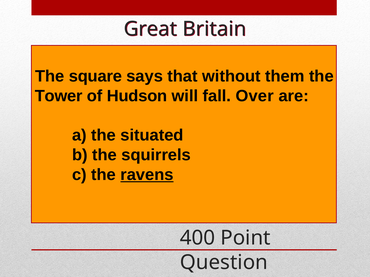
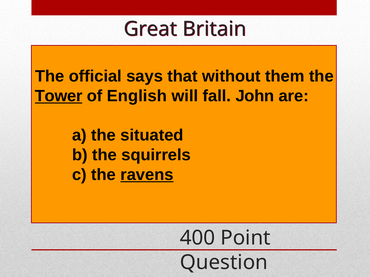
square: square -> official (95, 76)
Tower underline: none -> present (59, 96)
Hudson: Hudson -> English (137, 96)
Over: Over -> John (255, 96)
